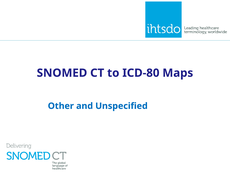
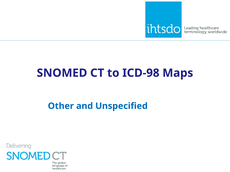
ICD-80: ICD-80 -> ICD-98 (141, 73)
